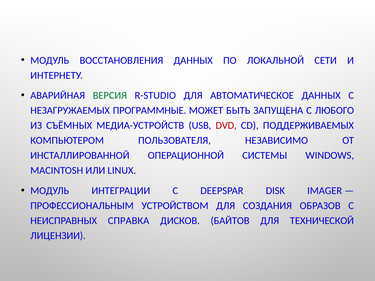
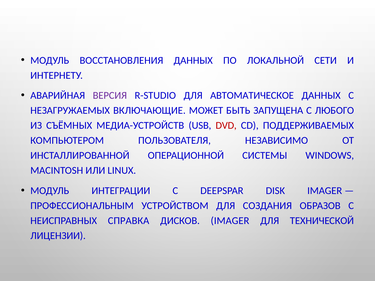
ВЕРСИЯ colour: green -> purple (110, 96)
ПРОГРАММНЫЕ: ПРОГРАММНЫЕ -> ВКЛЮЧАЮЩИЕ (149, 111)
ДИСКОВ БАЙТОВ: БАЙТОВ -> IMAGER (230, 221)
